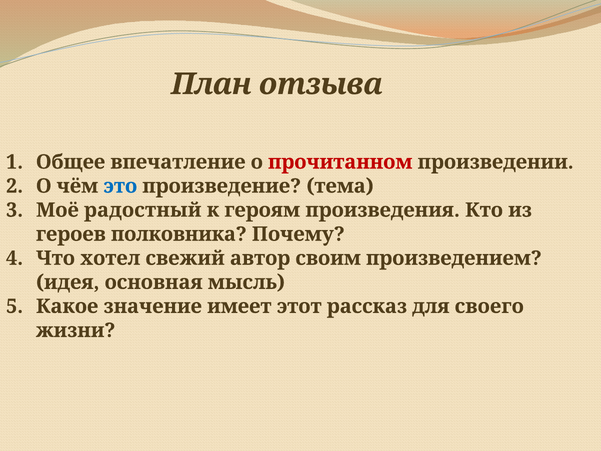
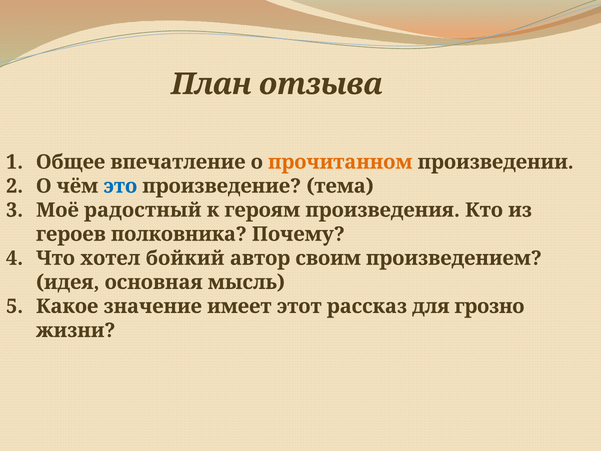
прочитанном colour: red -> orange (340, 162)
свежий: свежий -> бойкий (185, 258)
своего: своего -> грозно (489, 306)
